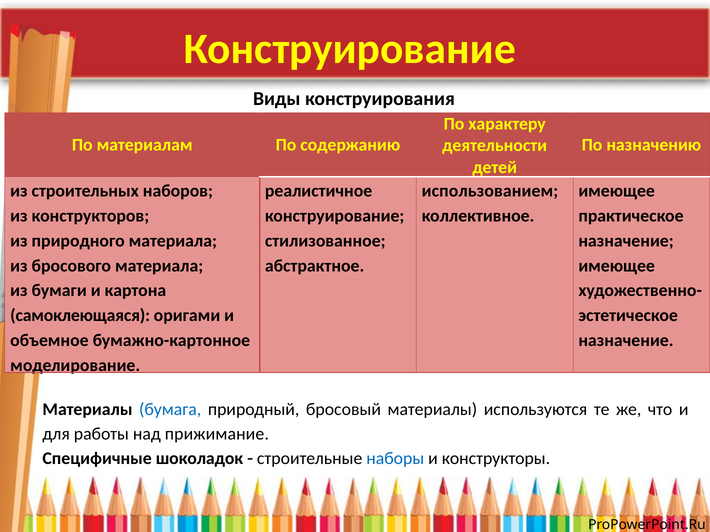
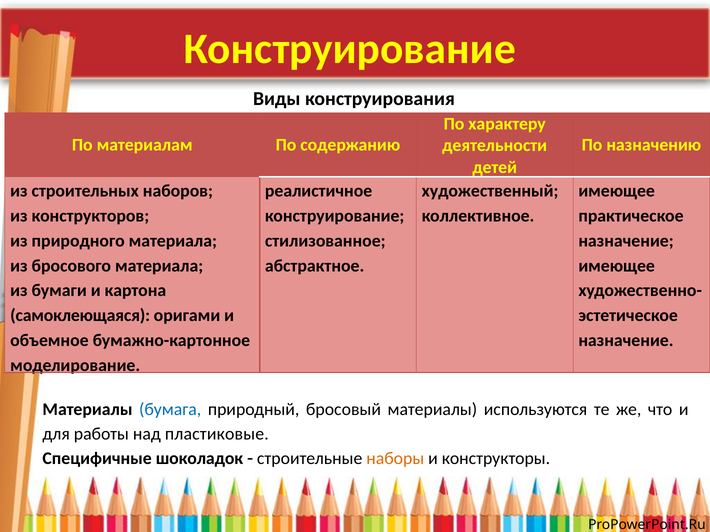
использованием: использованием -> художественный (490, 191)
прижимание: прижимание -> пластиковые (217, 434)
наборы colour: blue -> orange (395, 459)
